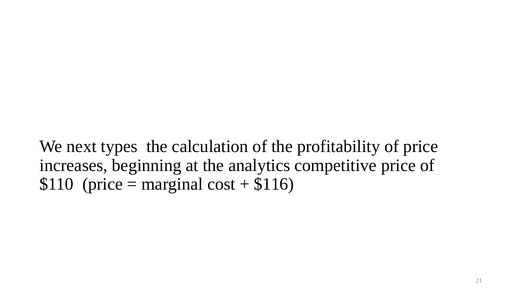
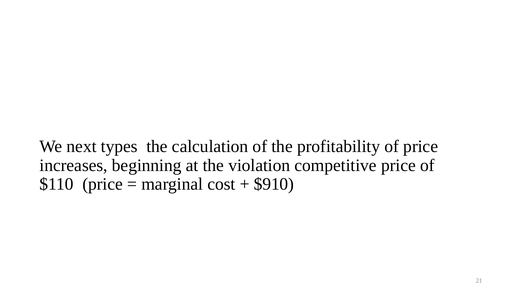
analytics: analytics -> violation (259, 165)
$116: $116 -> $910 (274, 184)
